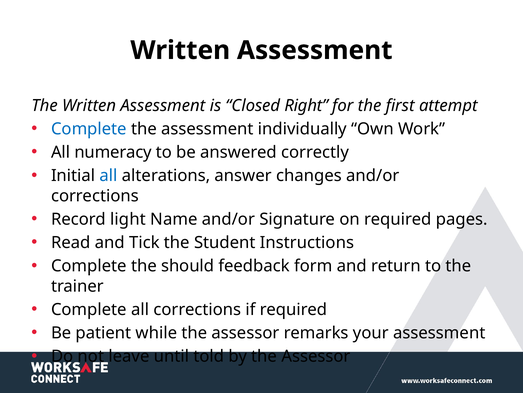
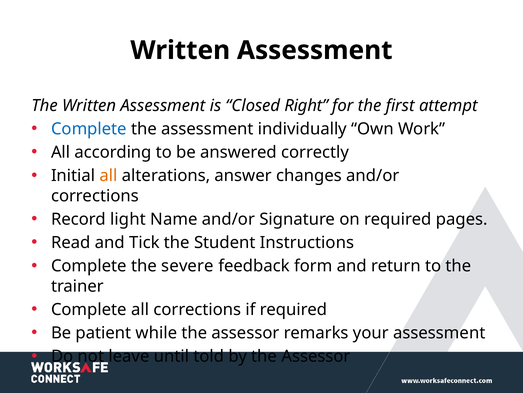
numeracy: numeracy -> according (113, 152)
all colour: blue -> orange (109, 175)
should: should -> severe (187, 266)
